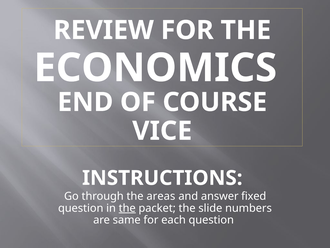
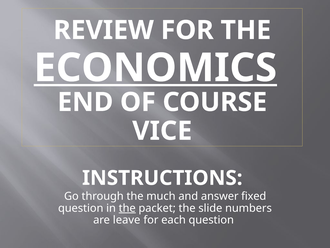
ECONOMICS underline: none -> present (155, 68)
areas: areas -> much (161, 196)
same: same -> leave (127, 220)
